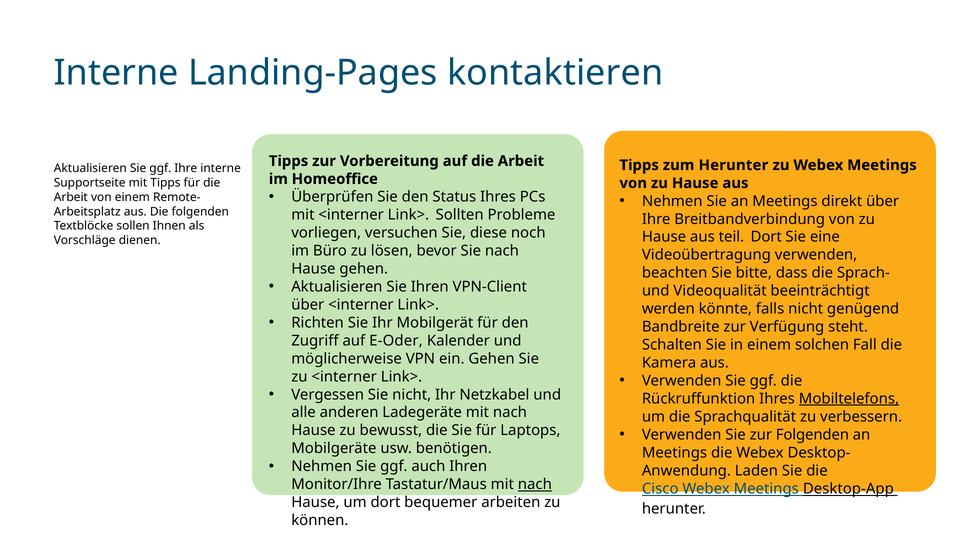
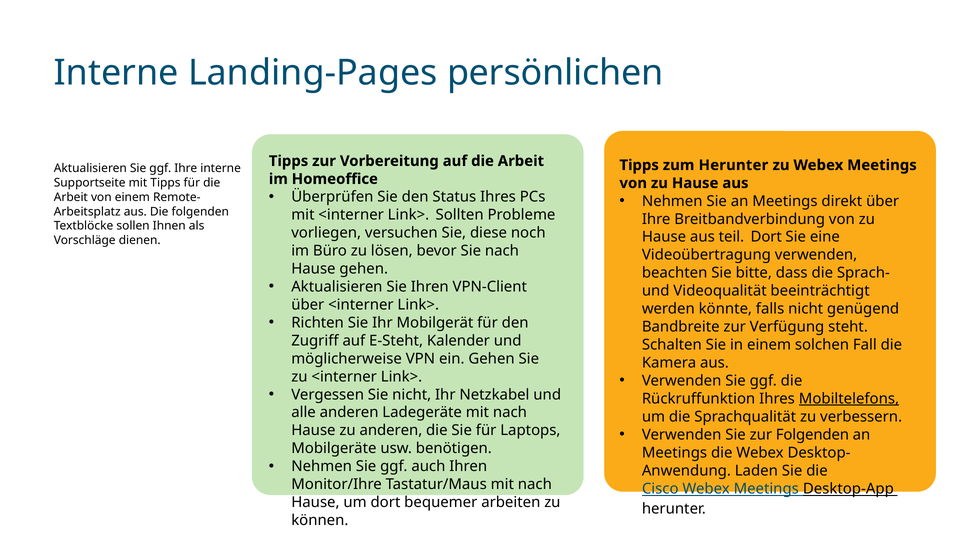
kontaktieren: kontaktieren -> persönlichen (555, 73)
E-Oder: E-Oder -> E-Steht (396, 341)
zu bewusst: bewusst -> anderen (391, 430)
nach underline: present -> none (535, 484)
